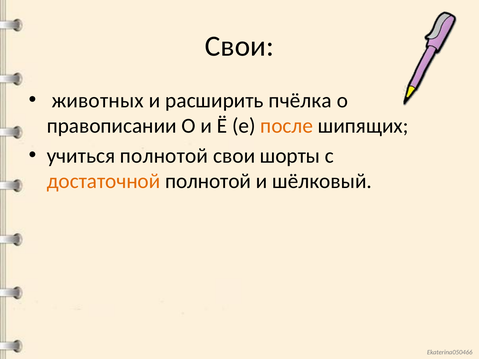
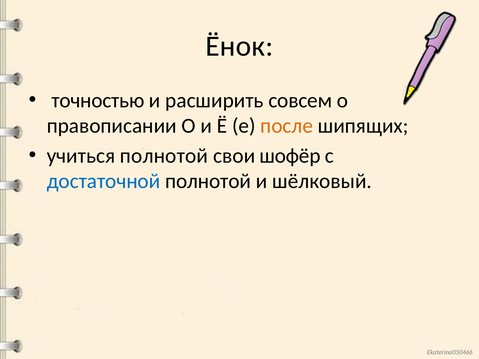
Свои: Свои -> Ёнок (239, 46)
животных: животных -> точностью (98, 100)
пчёлка: пчёлка -> совсем (300, 100)
шорты: шорты -> шофёр (290, 156)
достаточной colour: orange -> blue (104, 181)
